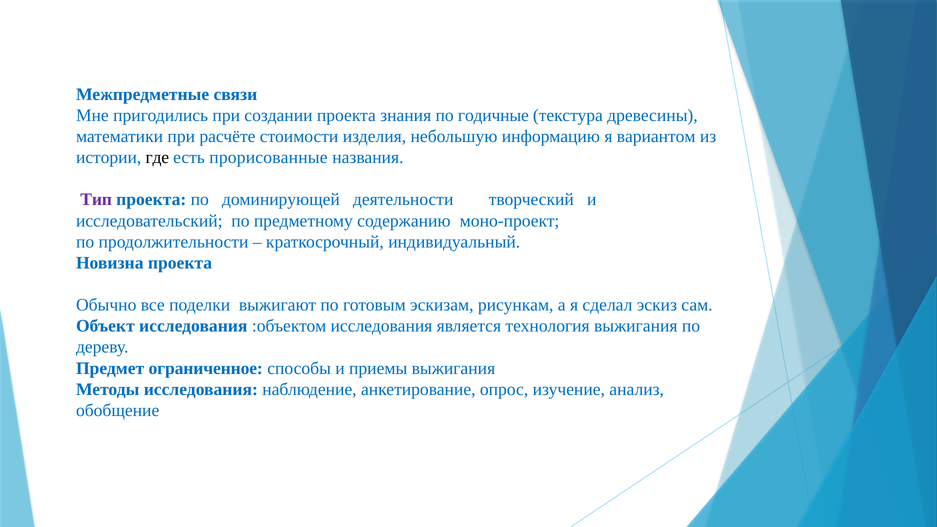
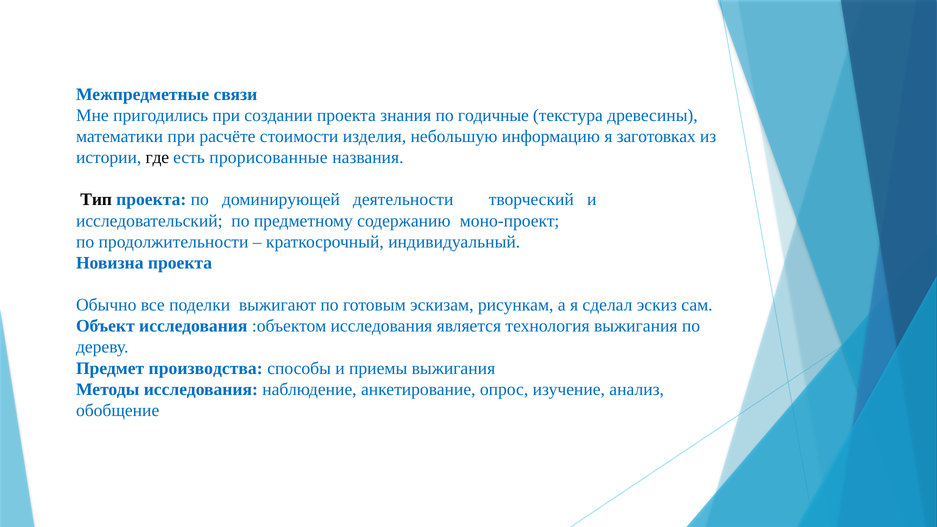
вариантом: вариантом -> заготовках (656, 136)
Тип colour: purple -> black (96, 200)
ограниченное: ограниченное -> производства (206, 368)
